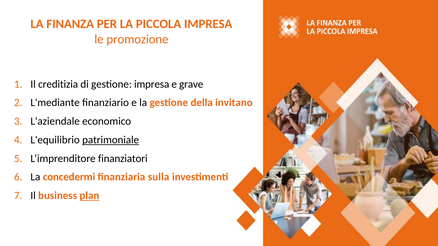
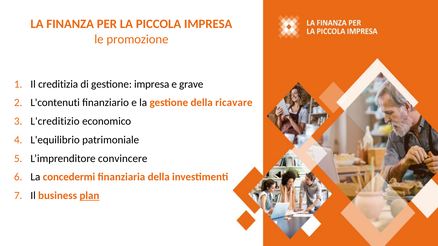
L'mediante: L'mediante -> L'contenuti (55, 103)
invitano: invitano -> ricavare (234, 103)
L'aziendale: L'aziendale -> L'creditizio (55, 121)
patrimoniale underline: present -> none (111, 140)
finanziatori: finanziatori -> convincere (123, 159)
finanziaria sulla: sulla -> della (159, 177)
